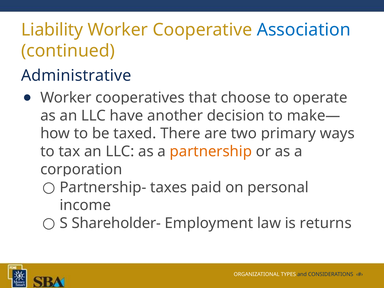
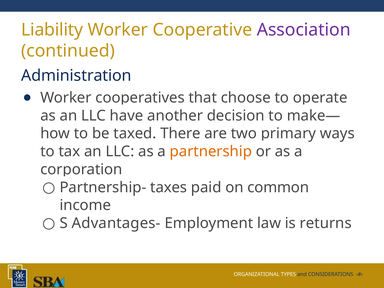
Association colour: blue -> purple (304, 30)
Administrative: Administrative -> Administration (76, 75)
personal: personal -> common (278, 187)
Shareholder-: Shareholder- -> Advantages- (116, 223)
